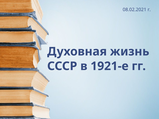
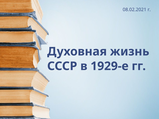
1921-е: 1921-е -> 1929-е (110, 66)
